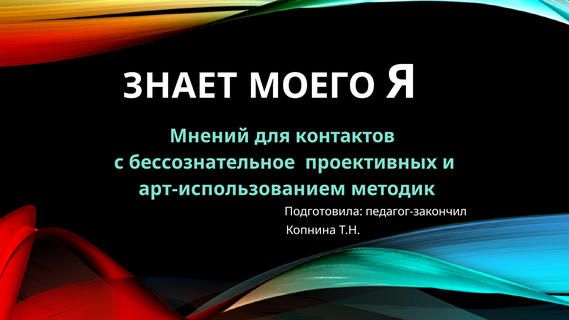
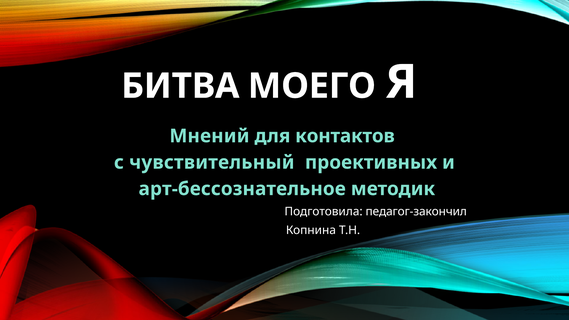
ЗНАЕТ: ЗНАЕТ -> БИТВА (180, 86)
бессознательное: бессознательное -> чувствительный (212, 162)
арт-использованием: арт-использованием -> арт-бессознательное (242, 189)
